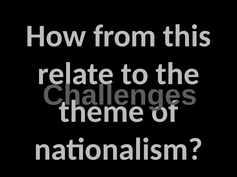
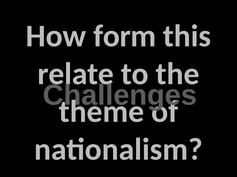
from: from -> form (125, 36)
